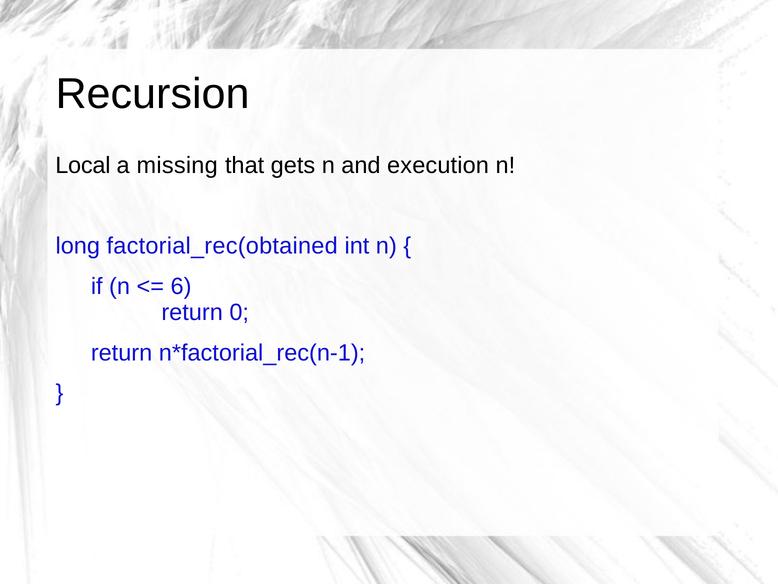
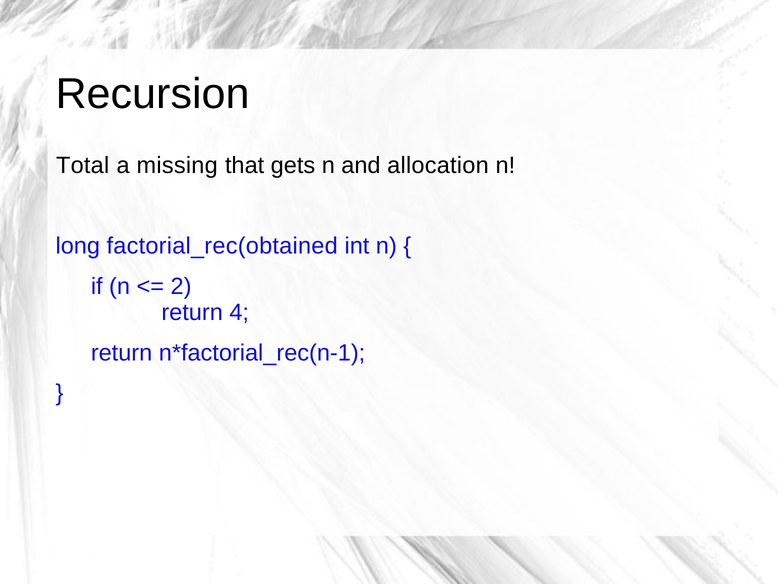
Local: Local -> Total (83, 165)
execution: execution -> allocation (438, 165)
6: 6 -> 2 (181, 286)
0: 0 -> 4 (239, 312)
